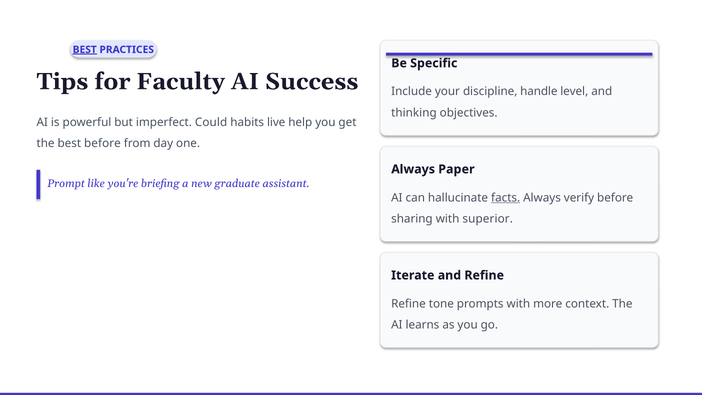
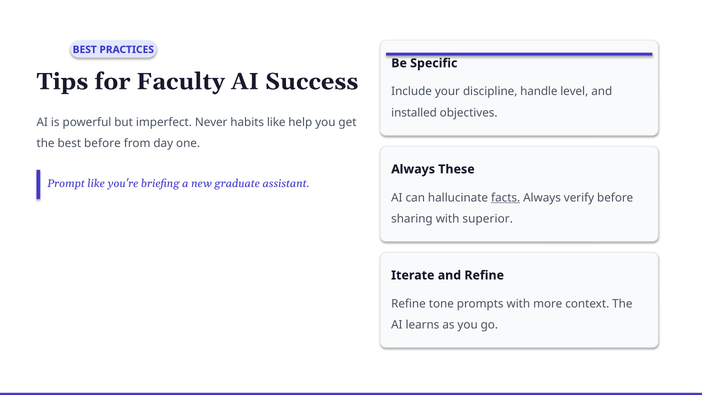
BEST underline: present -> none (85, 50)
thinking: thinking -> installed (414, 113)
Could: Could -> Never (211, 122)
habits live: live -> like (276, 122)
Paper: Paper -> These (456, 169)
